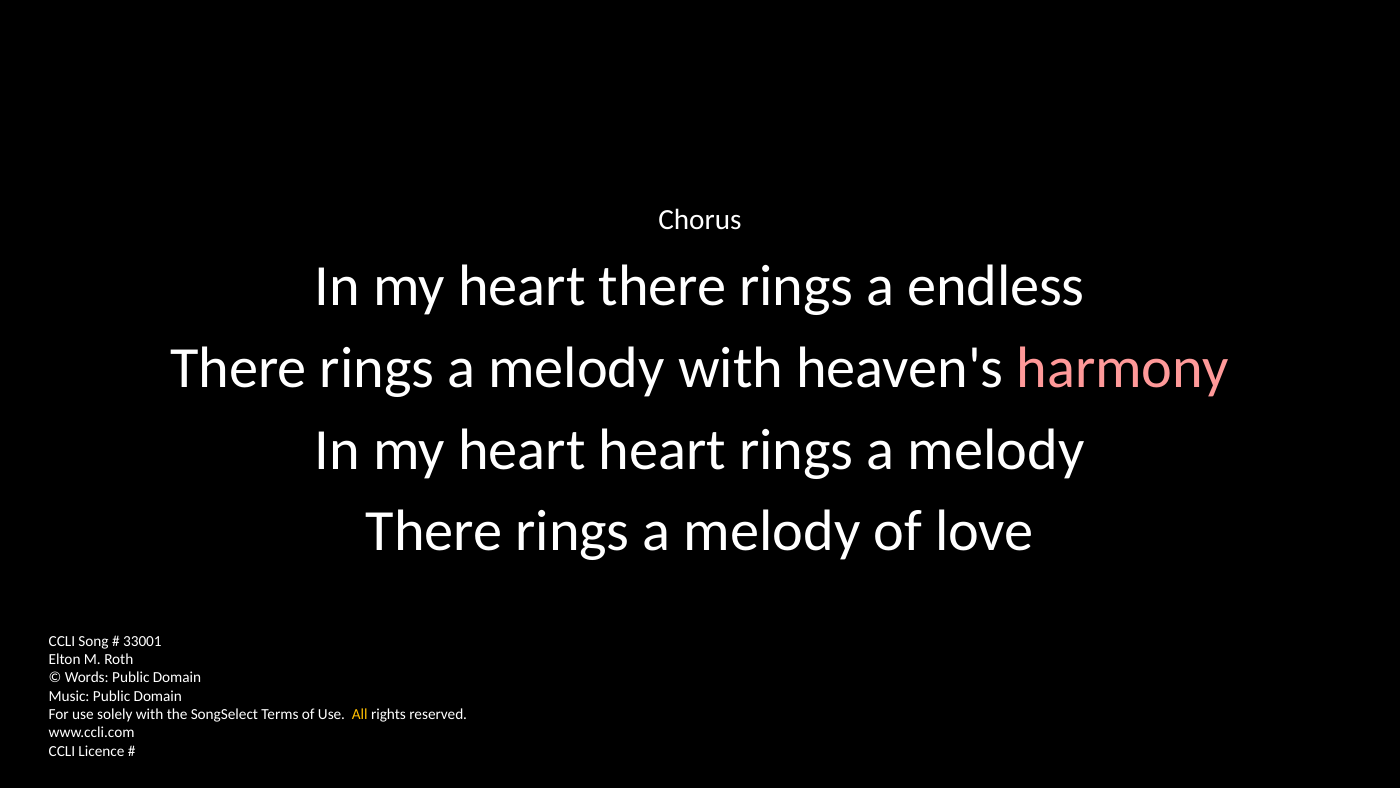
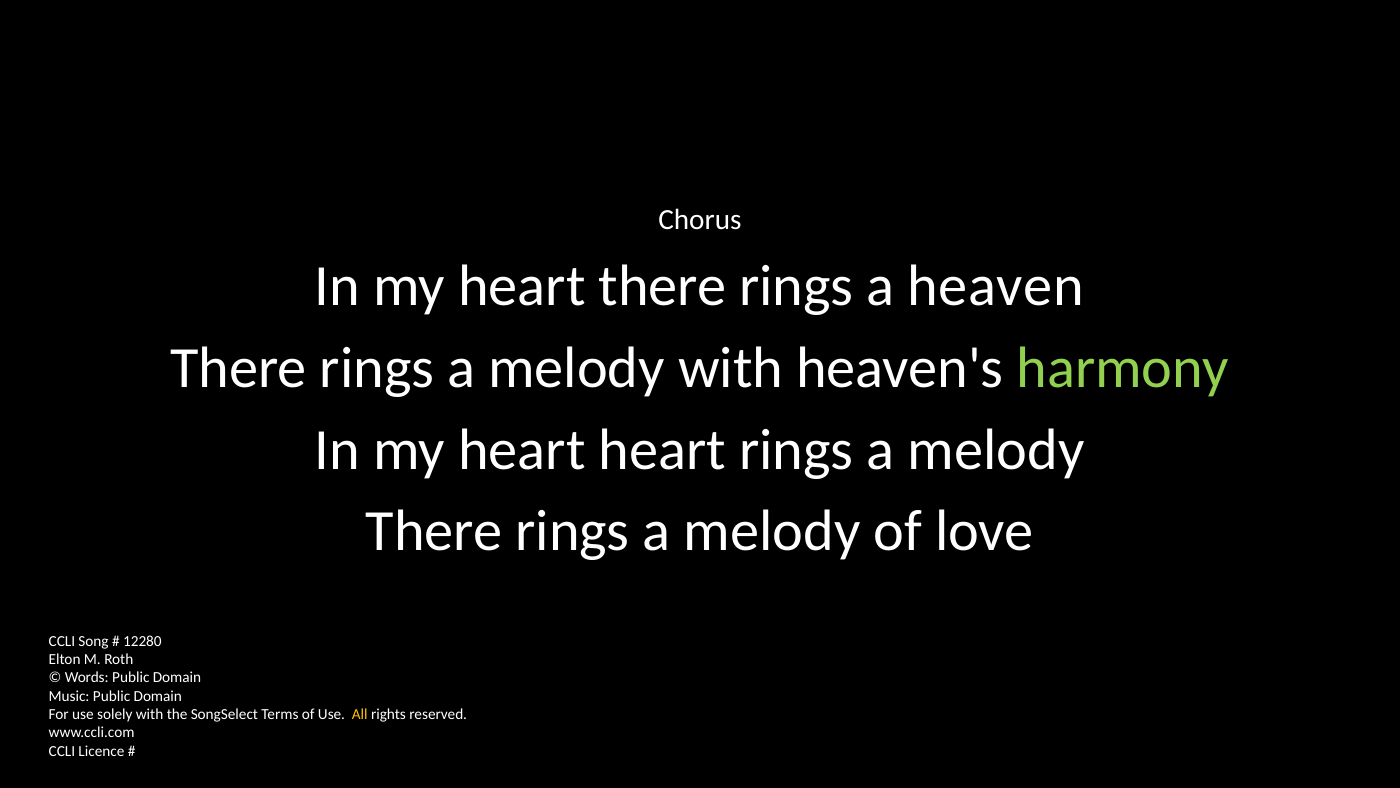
endless: endless -> heaven (996, 286)
harmony colour: pink -> light green (1123, 368)
33001: 33001 -> 12280 (142, 641)
